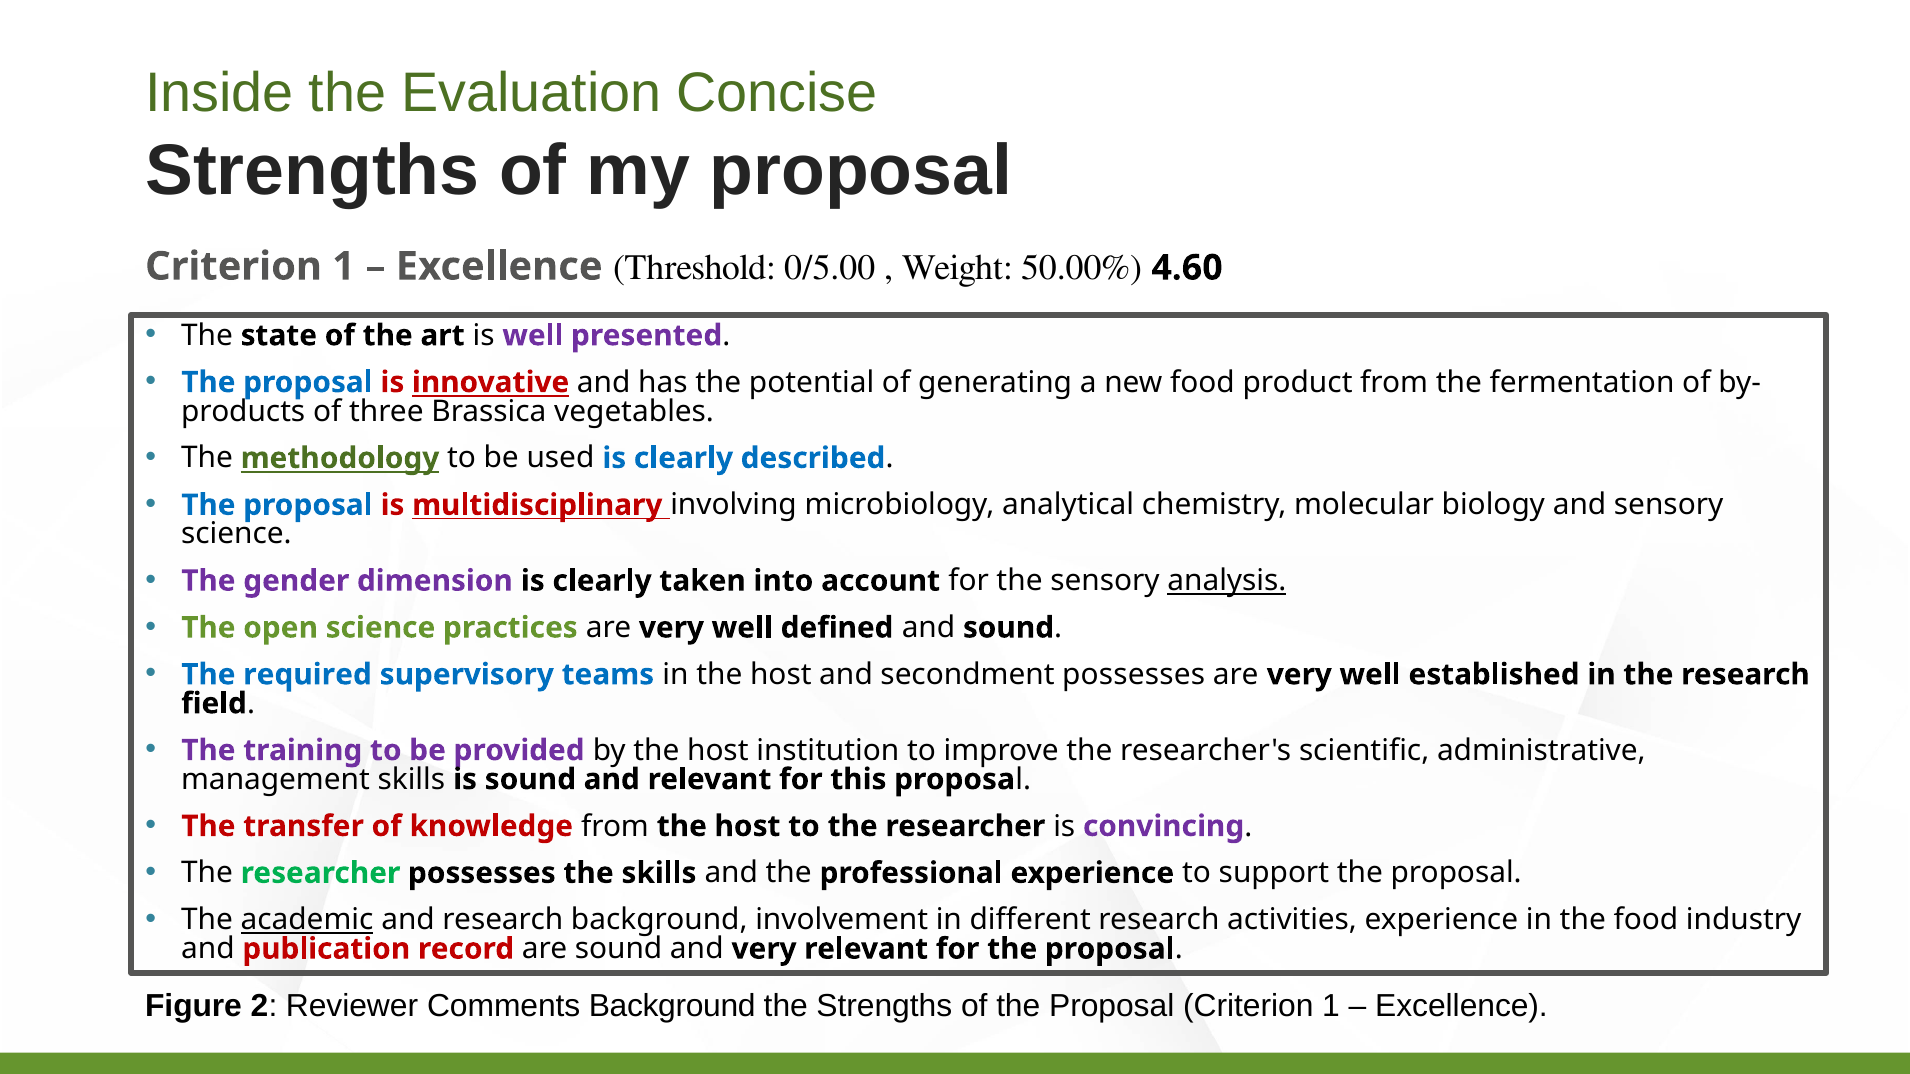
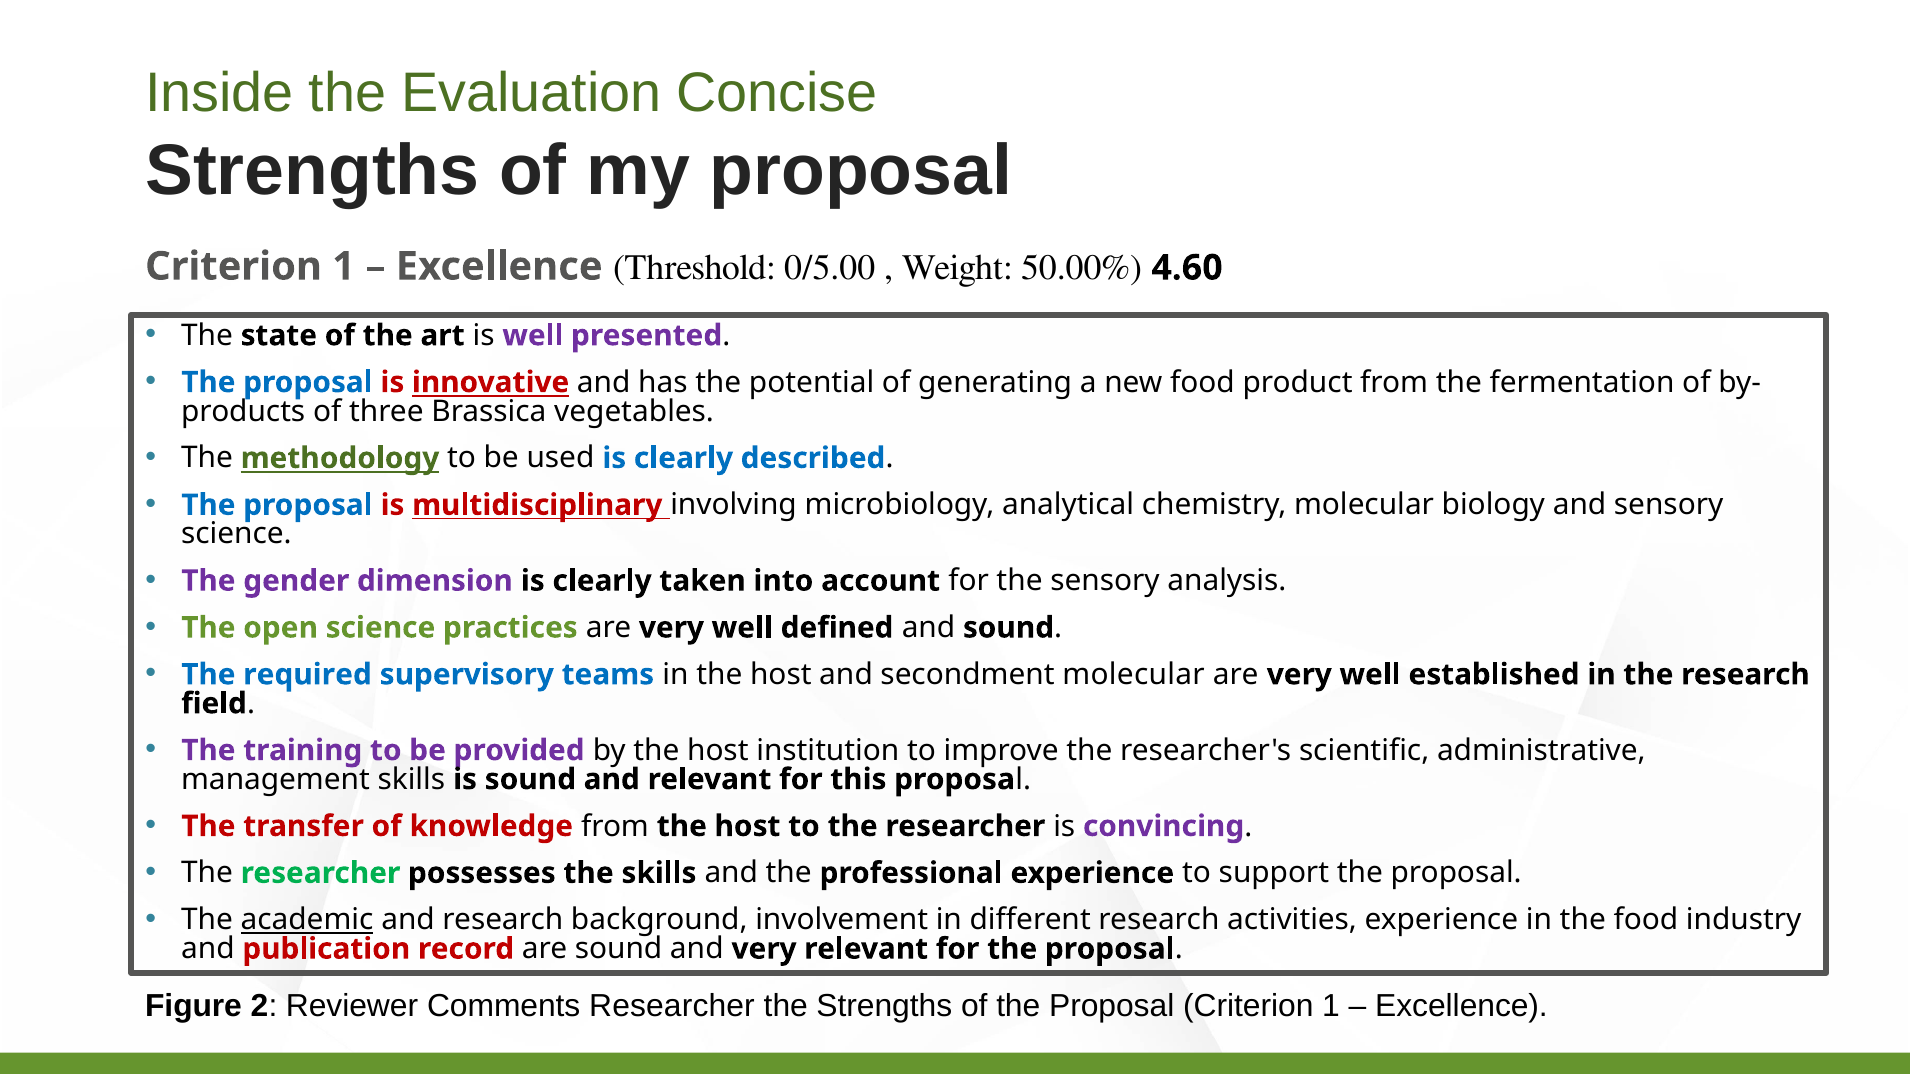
analysis underline: present -> none (1227, 581)
secondment possesses: possesses -> molecular (1134, 675)
Comments Background: Background -> Researcher (672, 1007)
